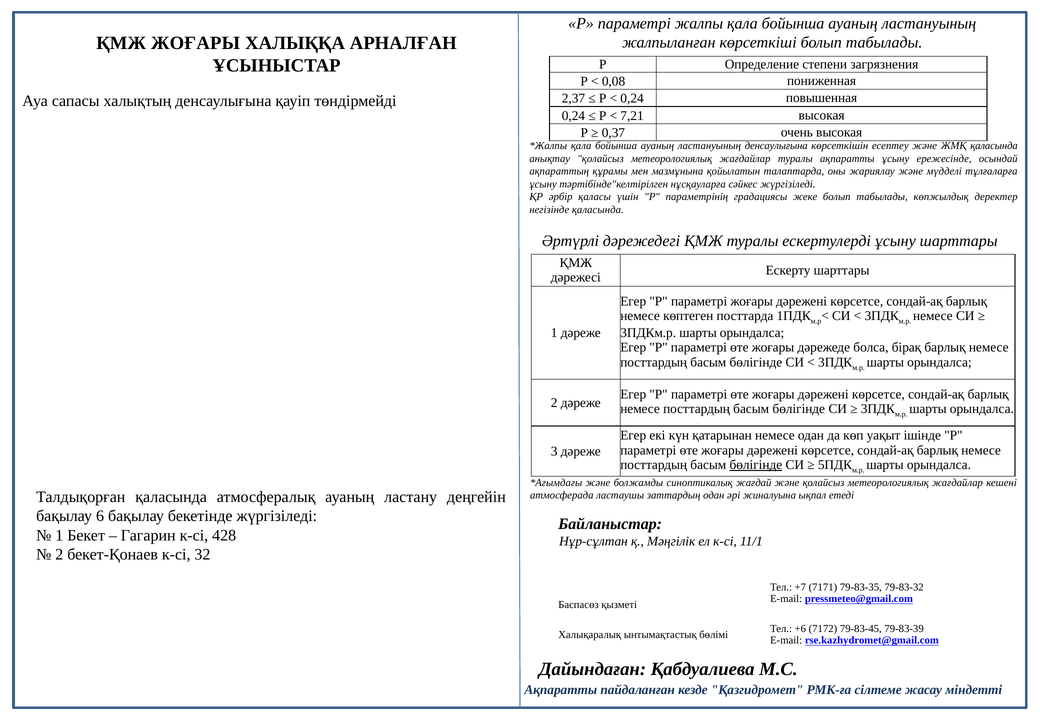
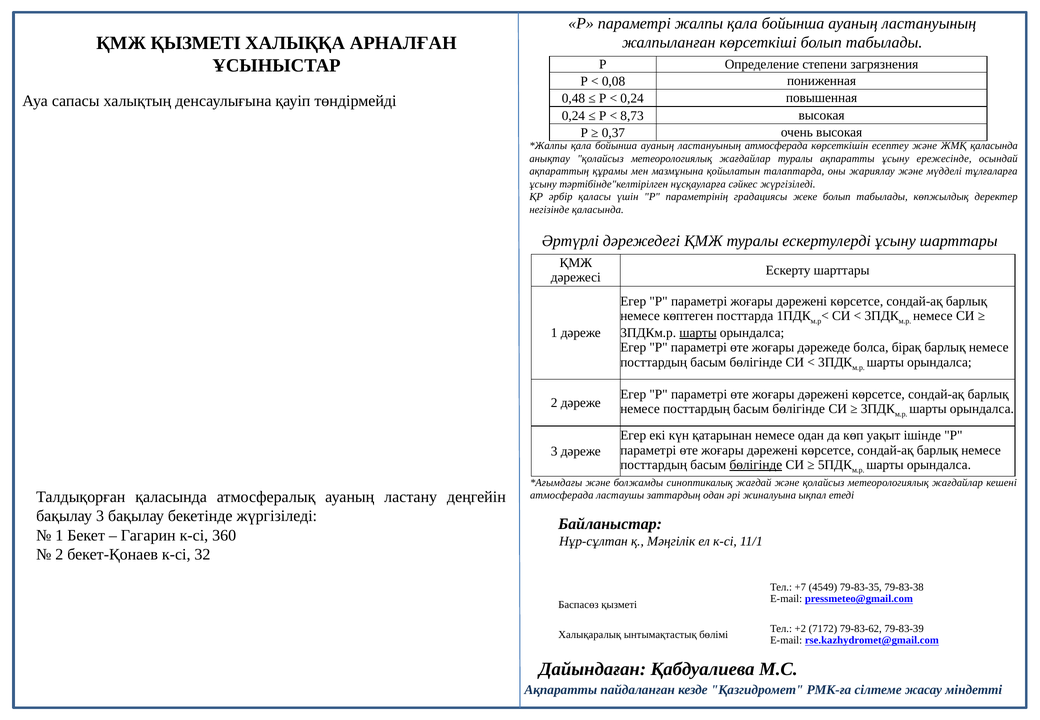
ҚМЖ ЖОҒАРЫ: ЖОҒАРЫ -> ҚЫЗМЕТІ (196, 43)
2,37: 2,37 -> 0,48 (573, 99)
7,21: 7,21 -> 8,73 (632, 116)
ластануының денсаулығына: денсаулығына -> атмосферада (776, 146)
шарты underline: none -> present (698, 333)
бақылау 6: 6 -> 3 (100, 516)
428: 428 -> 360 (224, 535)
7171: 7171 -> 4549 (823, 587)
79-83-32: 79-83-32 -> 79-83-38 (904, 587)
+6: +6 -> +2 (800, 629)
79-83-45: 79-83-45 -> 79-83-62 (861, 629)
